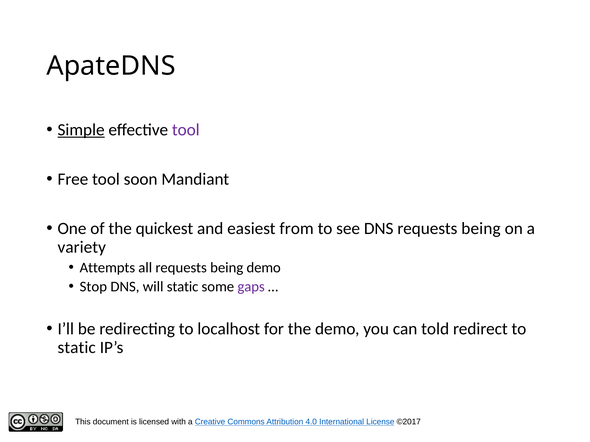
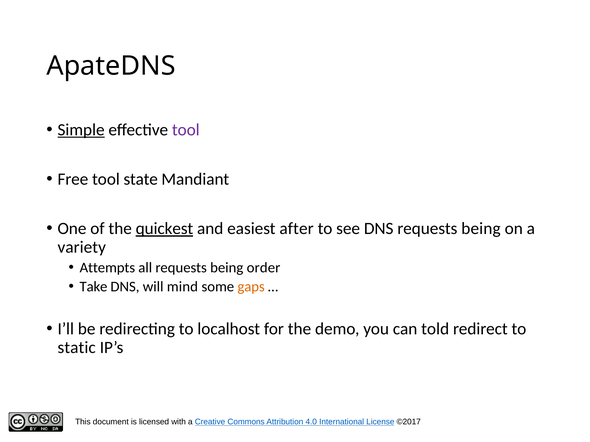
soon: soon -> state (141, 179)
quickest underline: none -> present (164, 229)
from: from -> after (297, 229)
being demo: demo -> order (264, 268)
Stop: Stop -> Take (93, 287)
will static: static -> mind (182, 287)
gaps colour: purple -> orange (251, 287)
